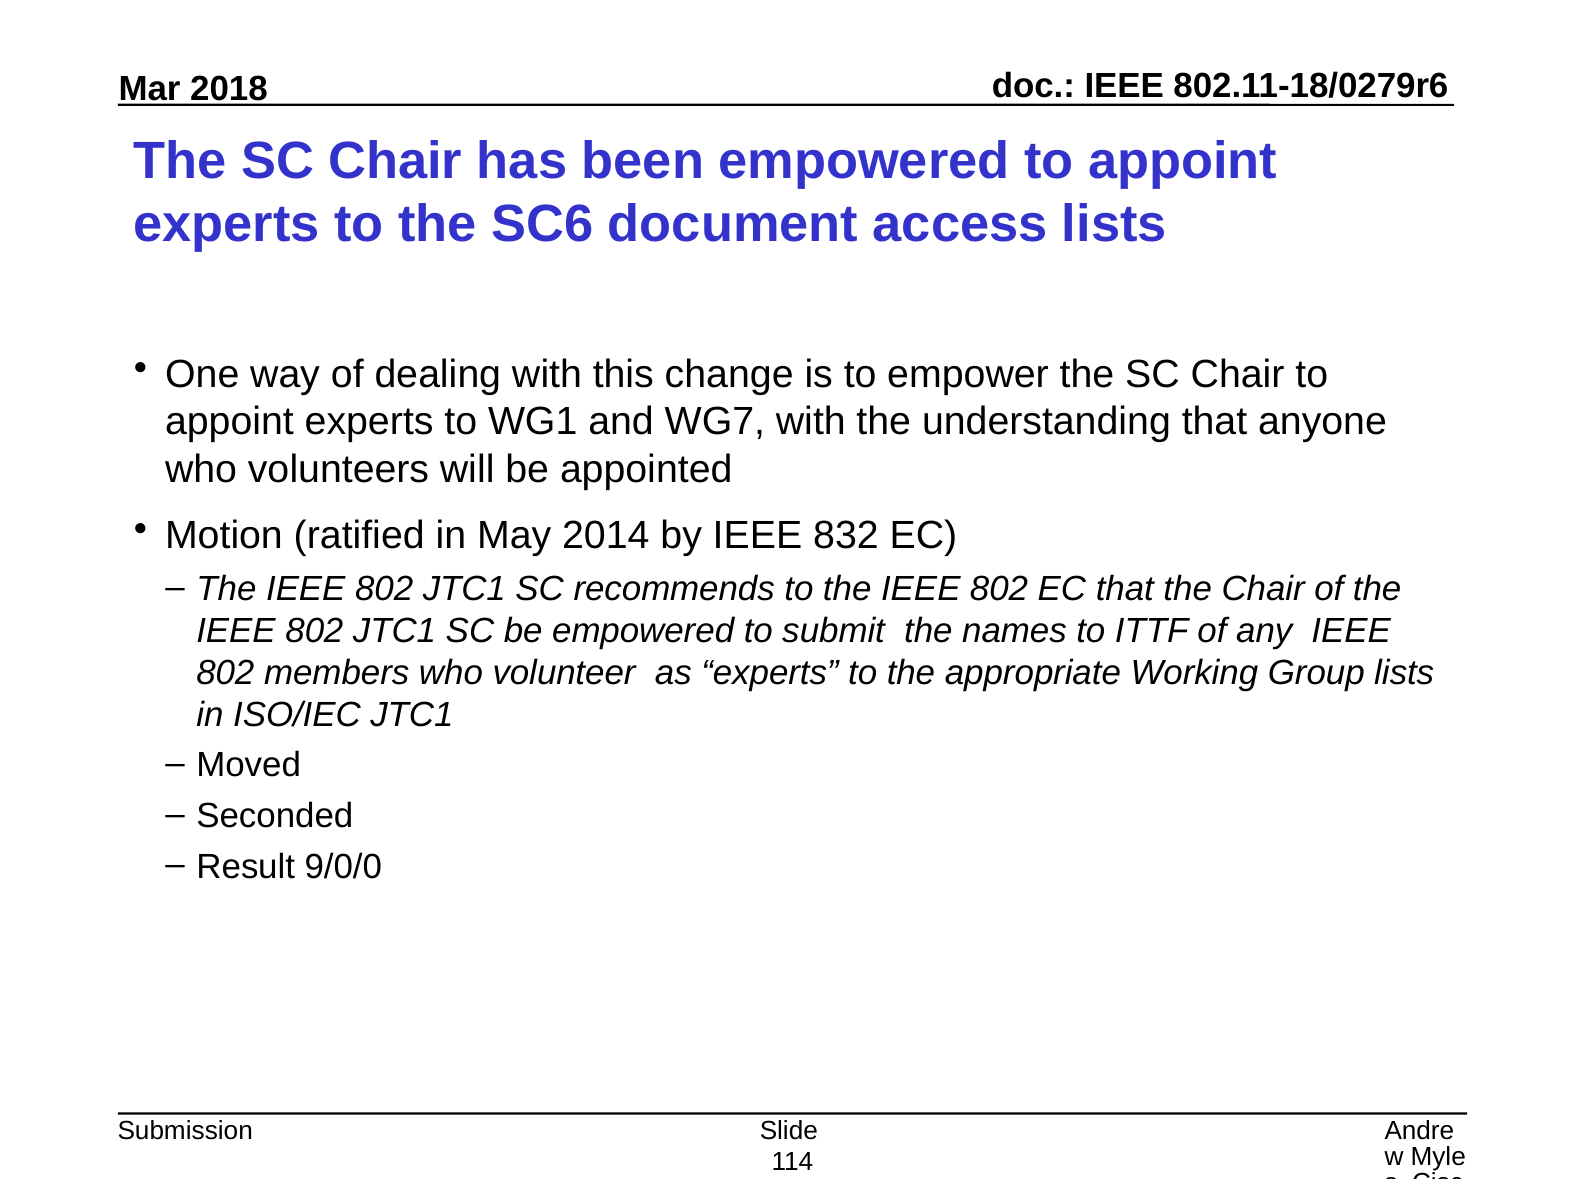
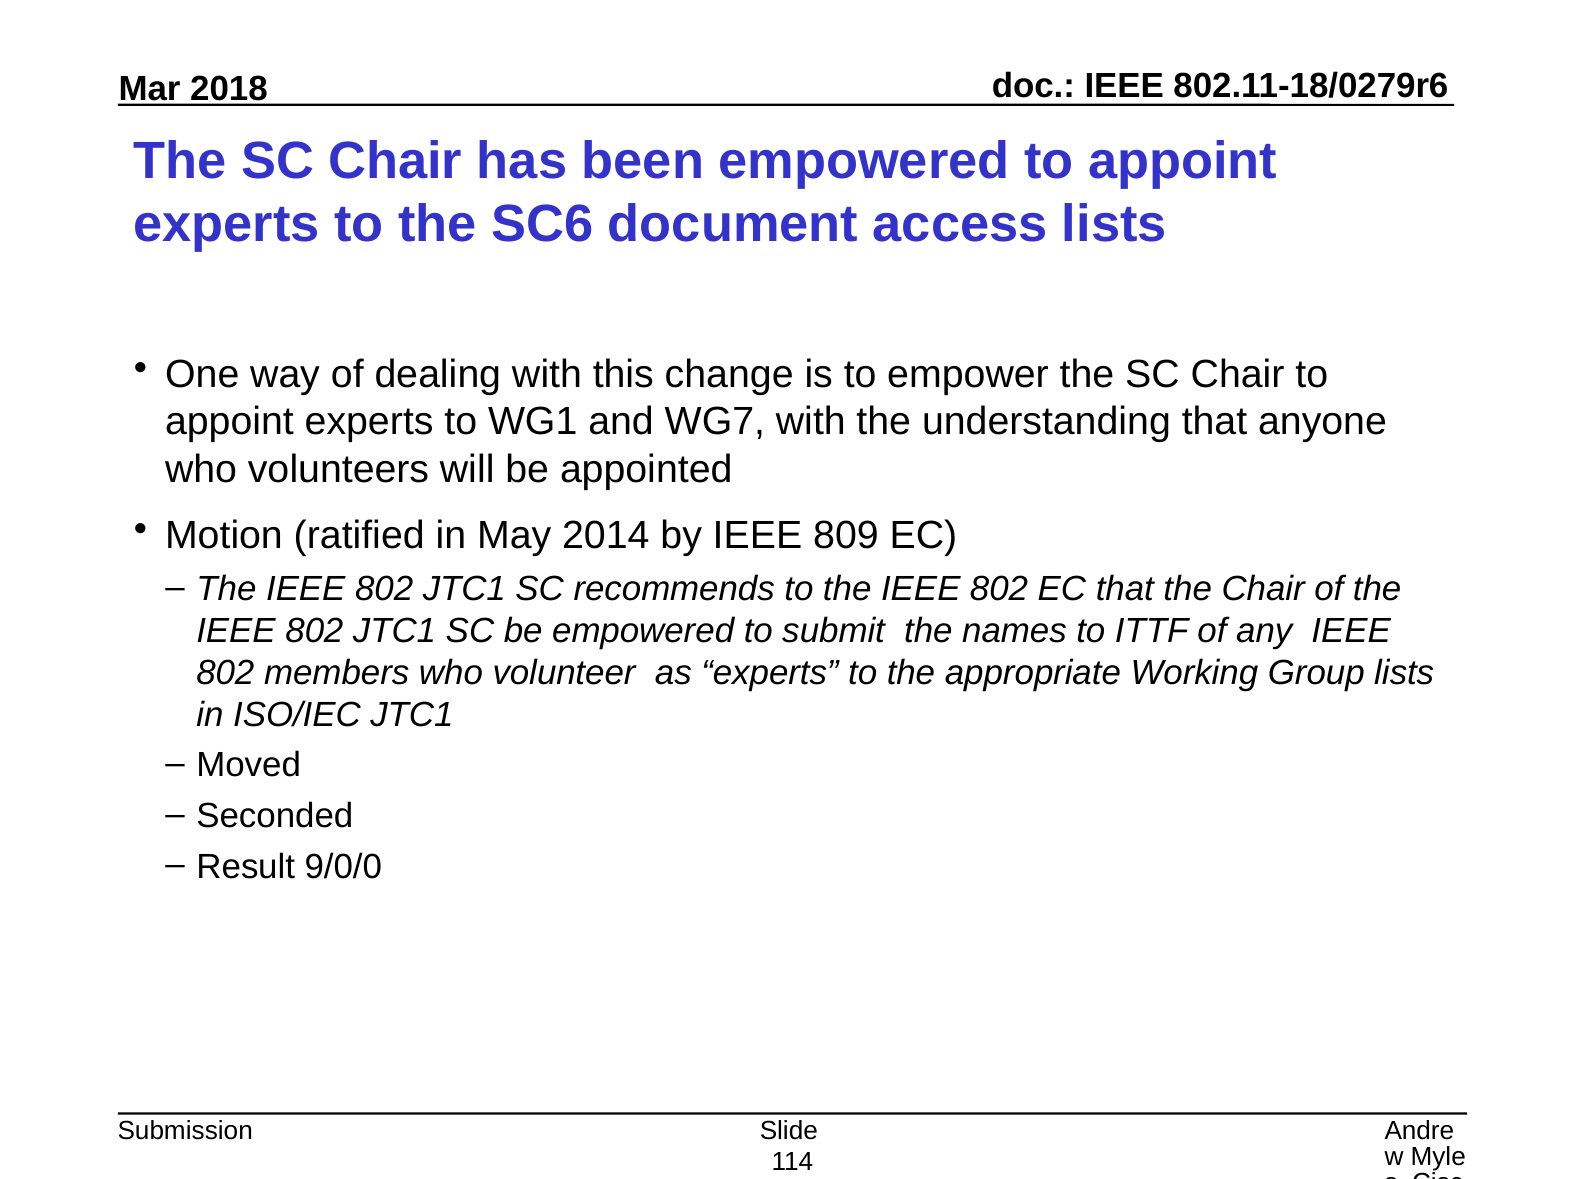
832: 832 -> 809 (846, 536)
